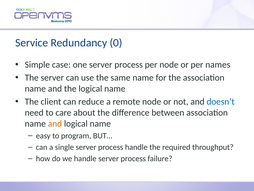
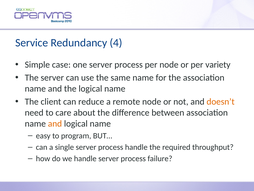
0: 0 -> 4 (116, 43)
names: names -> variety (218, 65)
doesn’t colour: blue -> orange (221, 101)
